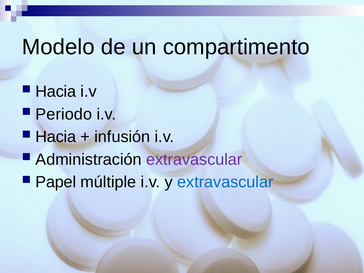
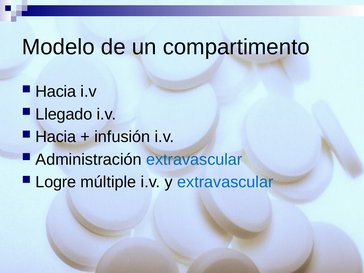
Periodo: Periodo -> Llegado (64, 114)
extravascular colour: purple -> blue (194, 159)
Papel: Papel -> Logre (56, 182)
